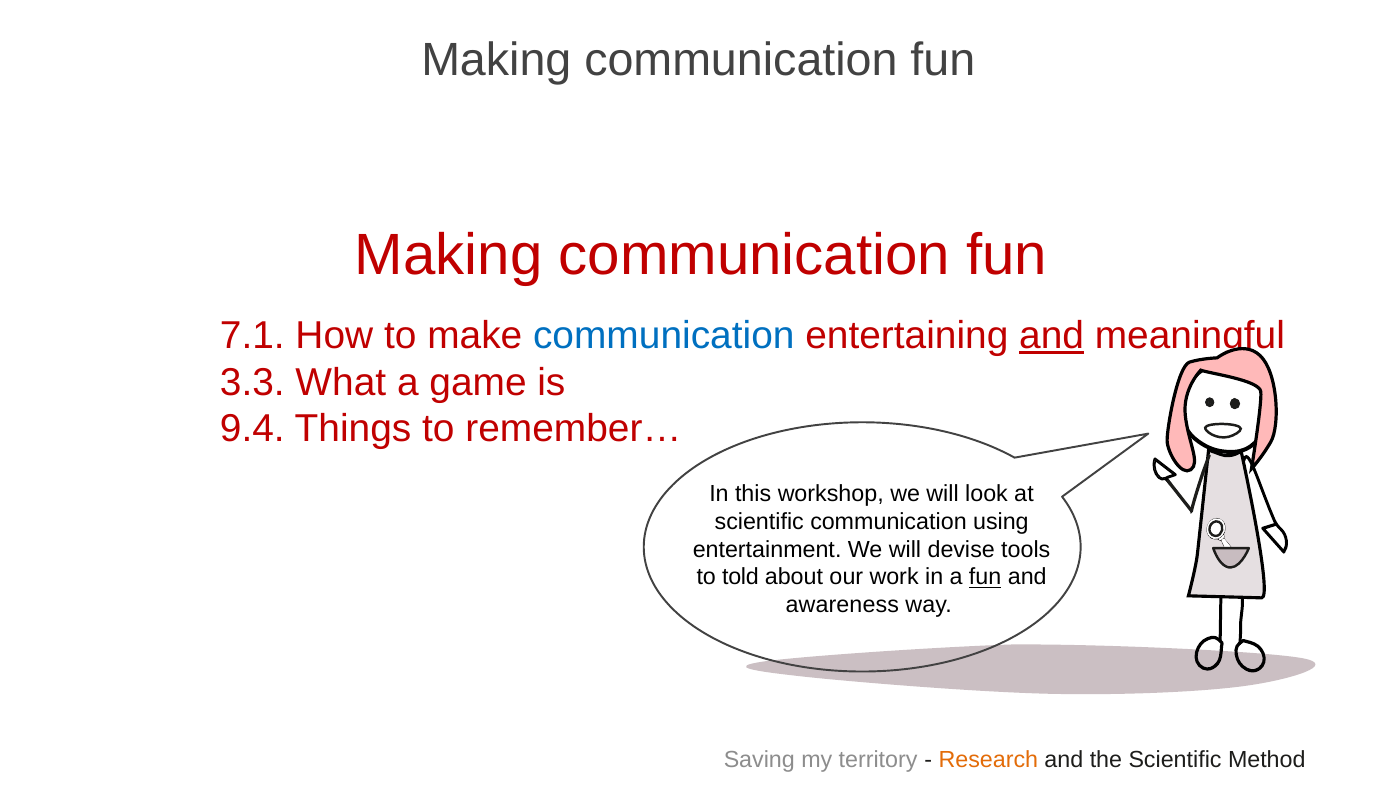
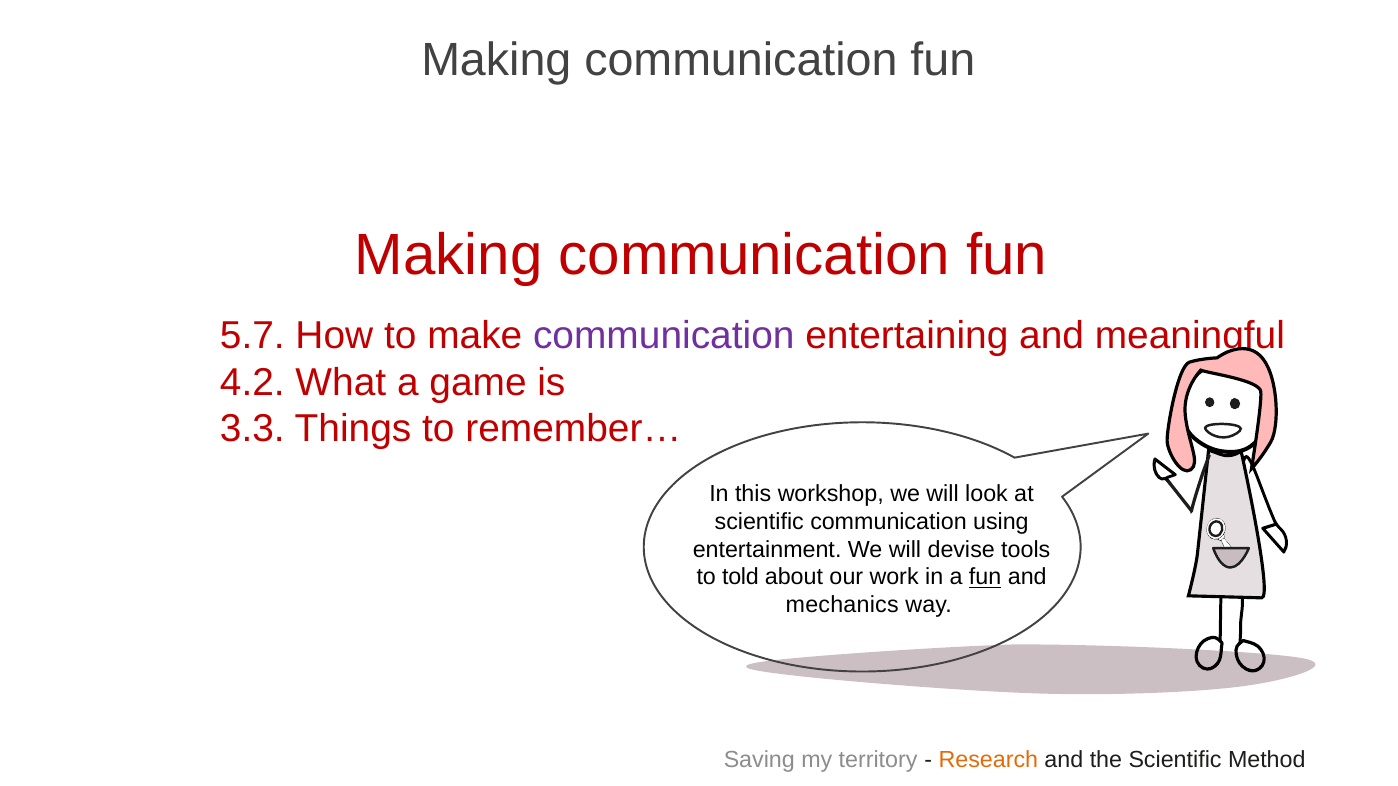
7.1: 7.1 -> 5.7 (252, 336)
communication colour: blue -> purple (664, 336)
and underline: present -> none (1052, 336)
3.3: 3.3 -> 4.2 (252, 383)
9.4: 9.4 -> 3.3 (252, 429)
awareness: awareness -> mechanics (842, 606)
